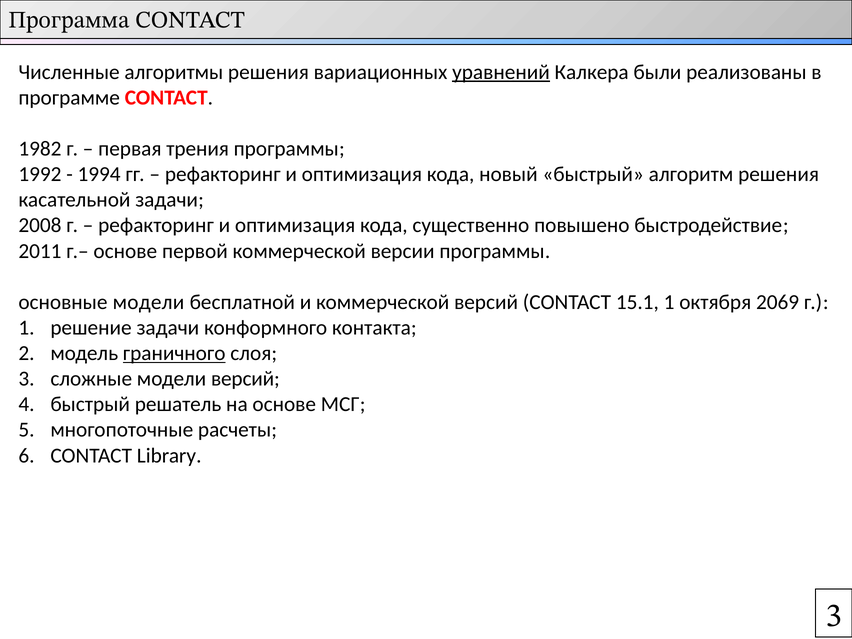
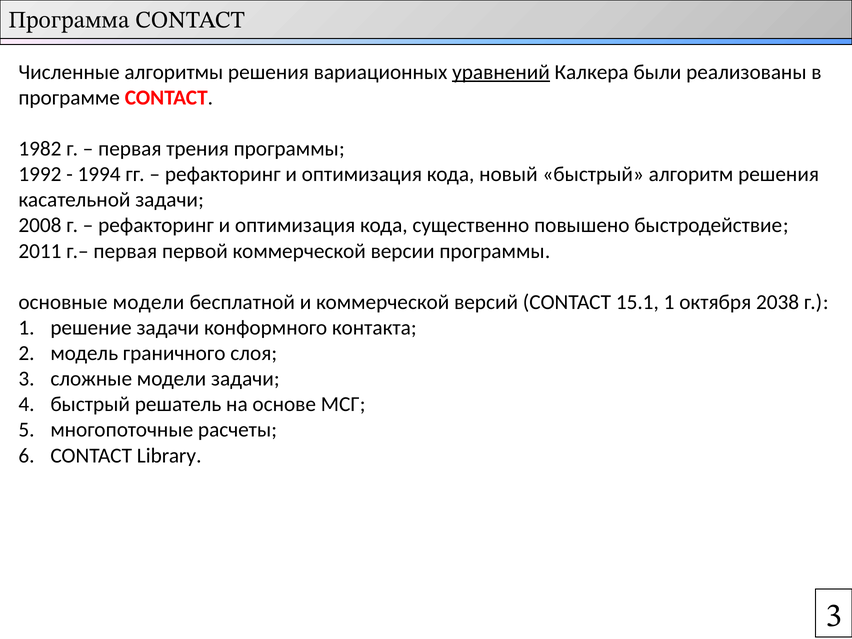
г.– основе: основе -> первая (125, 251)
2069: 2069 -> 2038 (778, 302)
граничного underline: present -> none (174, 353)
модели версий: версий -> задачи (245, 379)
